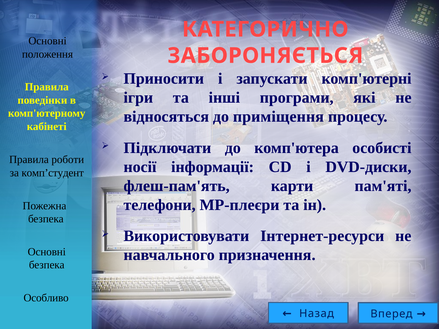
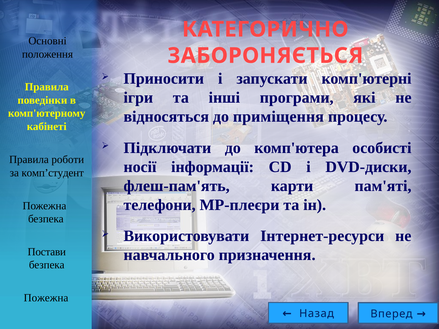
Основні: Основні -> Постави (47, 252)
Особливо: Особливо -> Пожежна (46, 298)
